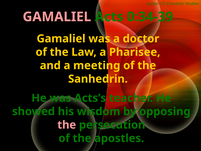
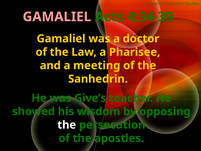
0:34-39: 0:34-39 -> 4:34-39 (150, 17)
Acts’s: Acts’s -> Give’s (90, 98)
the colour: pink -> white (67, 125)
